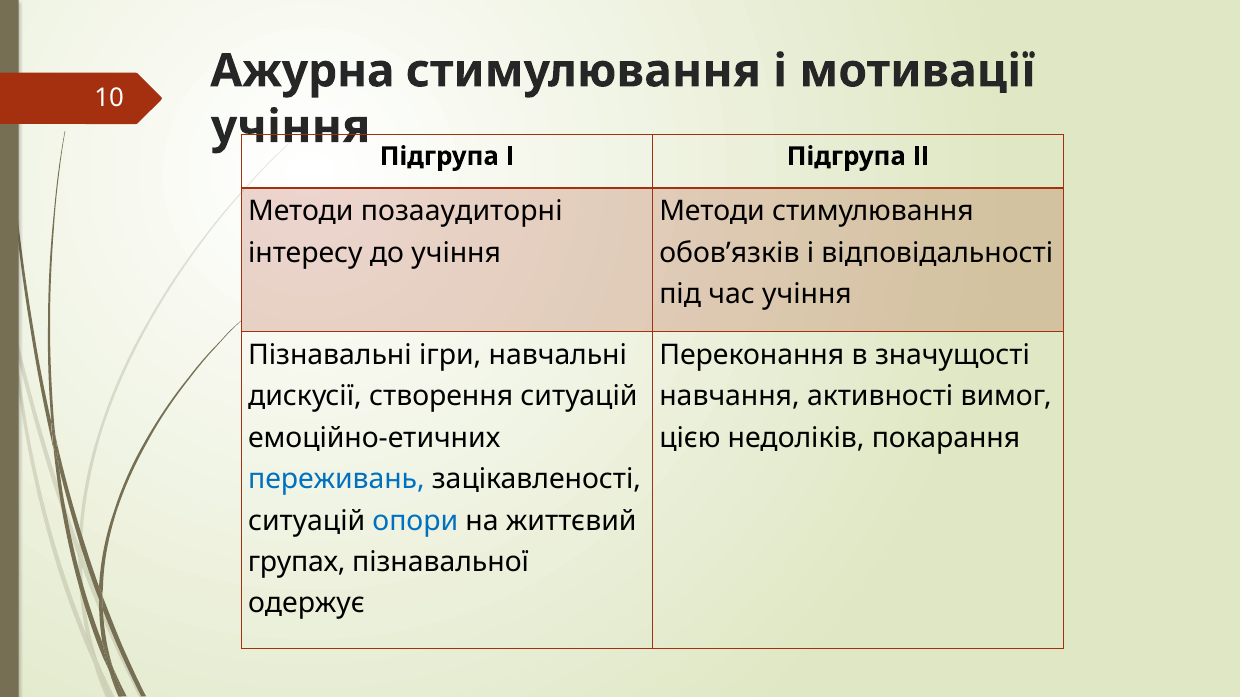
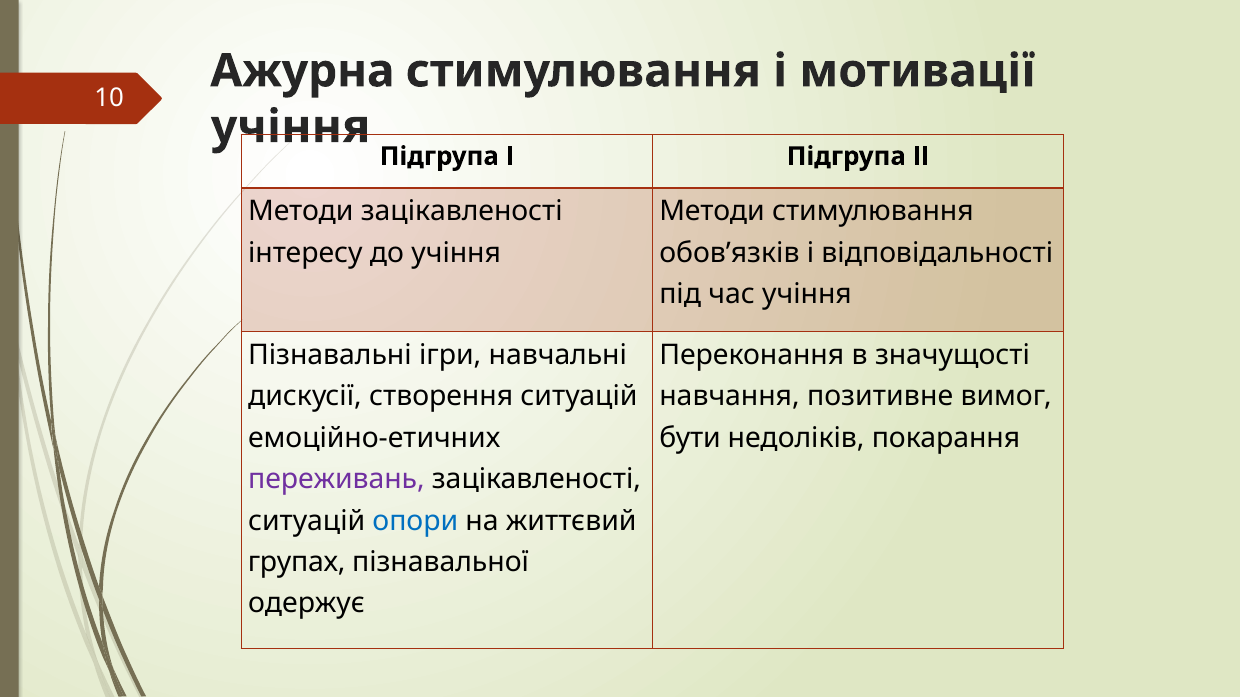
Методи позааудиторні: позааудиторні -> зацікавленості (462, 212)
активності: активності -> позитивне (880, 397)
цією: цією -> бути (690, 438)
переживань colour: blue -> purple (336, 480)
